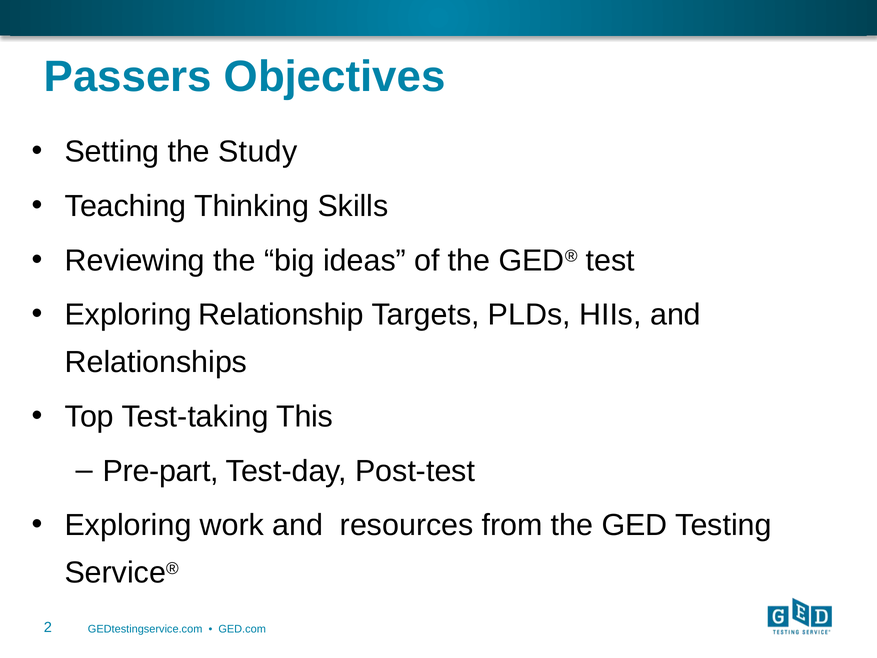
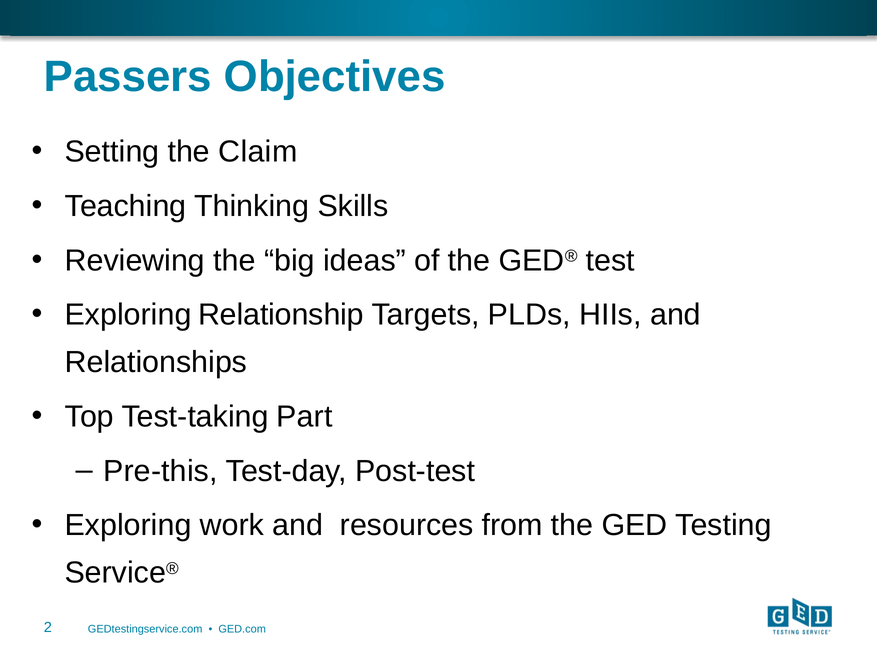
Study: Study -> Claim (258, 152)
This: This -> Part (305, 416)
Pre-part: Pre-part -> Pre-this (160, 471)
